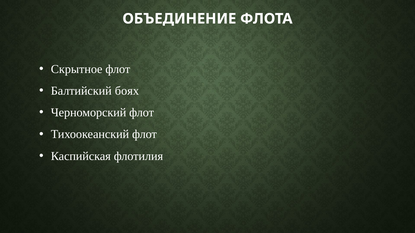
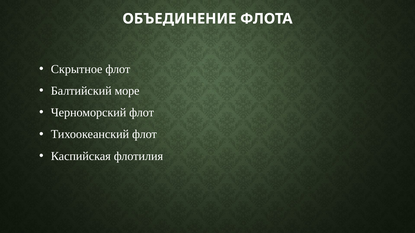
боях: боях -> море (127, 91)
